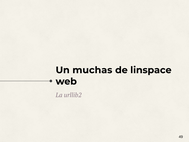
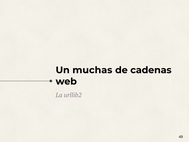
linspace: linspace -> cadenas (151, 70)
